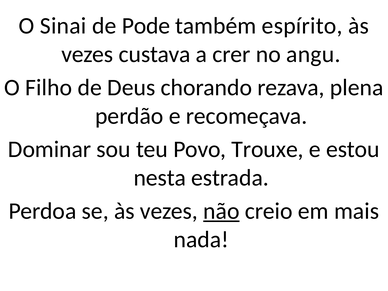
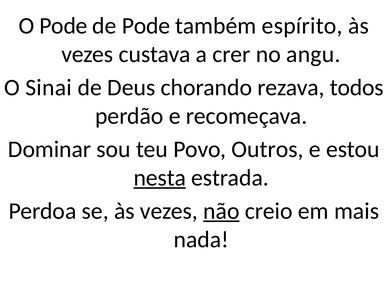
O Sinai: Sinai -> Pode (63, 26)
Filho: Filho -> Sinai (49, 88)
plena: plena -> todos (357, 88)
Trouxe: Trouxe -> Outros (267, 149)
nesta underline: none -> present (160, 178)
